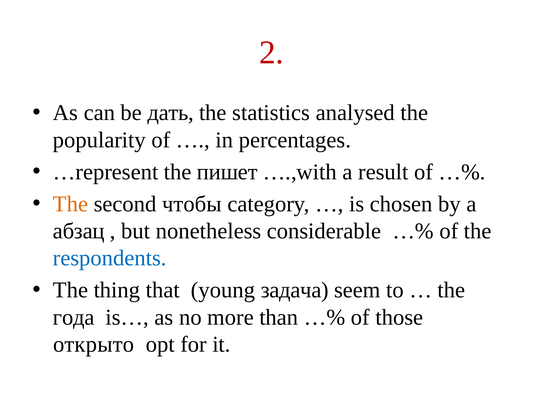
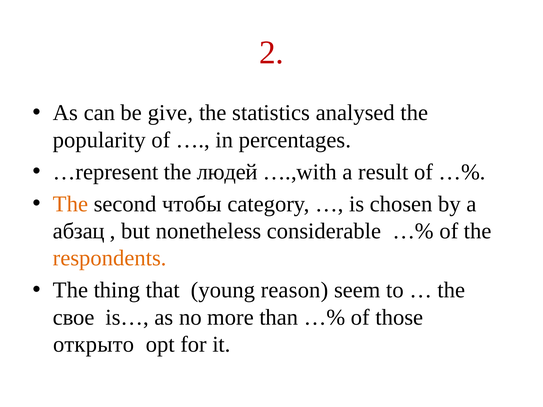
дать: дать -> give (170, 113)
пишет: пишет -> людей (227, 172)
respondents colour: blue -> orange (110, 258)
задача: задача -> reason (294, 290)
года: года -> свое (74, 317)
